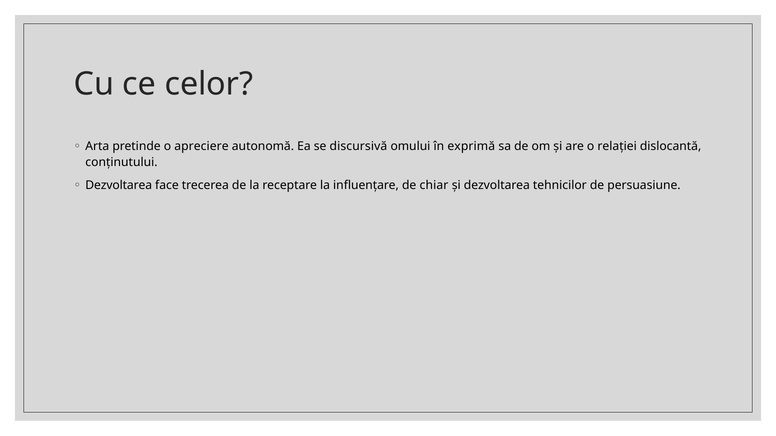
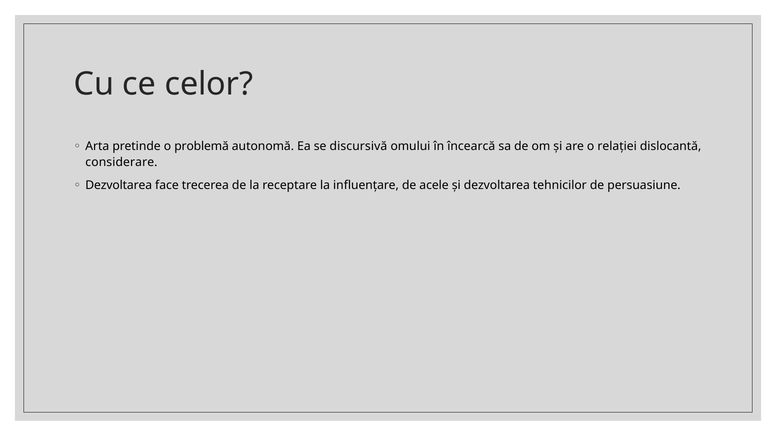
apreciere: apreciere -> problemă (202, 146)
exprimă: exprimă -> încearcă (471, 146)
conținutului: conținutului -> considerare (121, 162)
chiar: chiar -> acele (434, 186)
